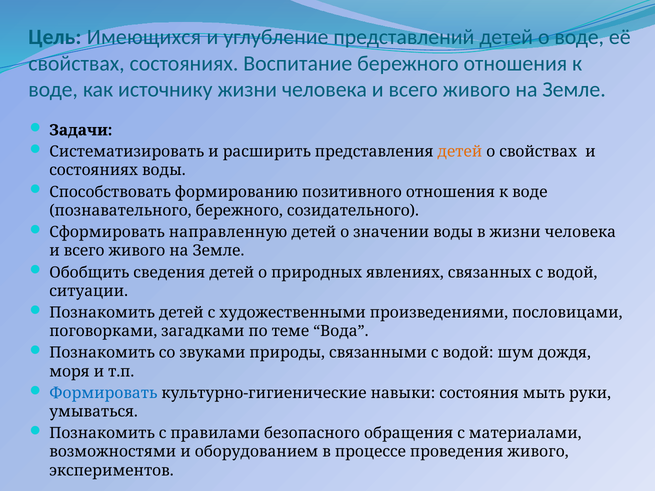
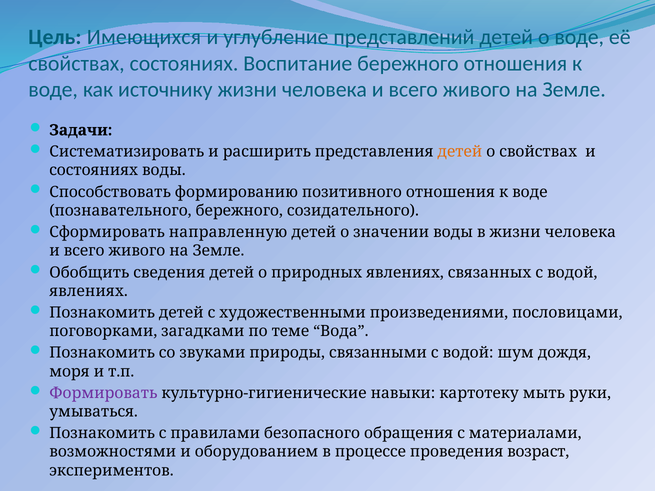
ситуации: ситуации -> явлениях (89, 291)
Формировать colour: blue -> purple (103, 393)
состояния: состояния -> картотеку (479, 393)
проведения живого: живого -> возраст (538, 452)
